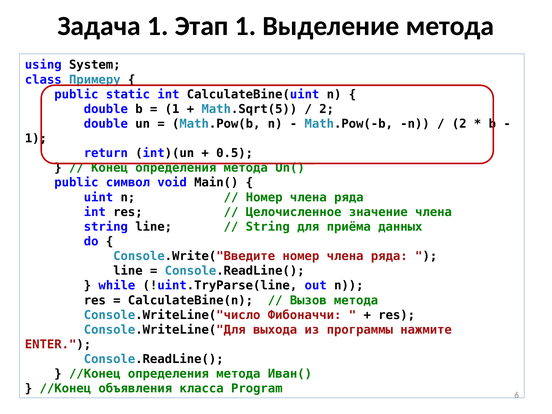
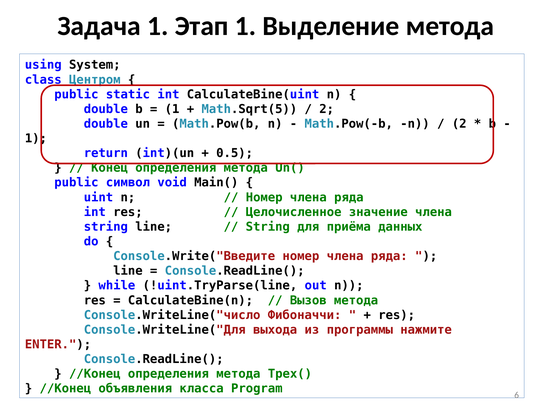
Примеру: Примеру -> Центром (95, 80)
Иван(: Иван( -> Трех( (290, 374)
